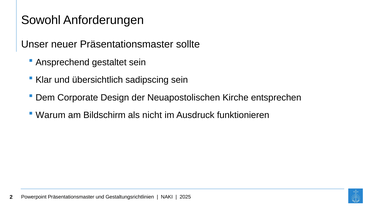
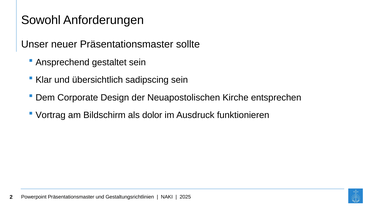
Warum: Warum -> Vortrag (51, 115)
nicht: nicht -> dolor (152, 115)
